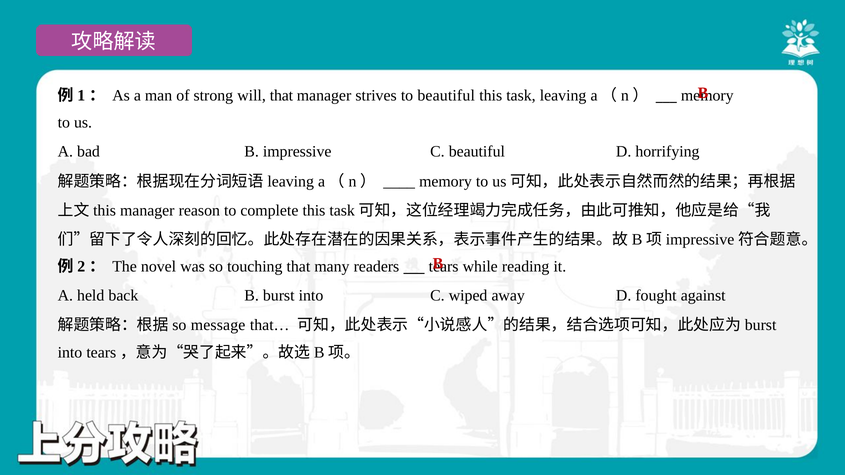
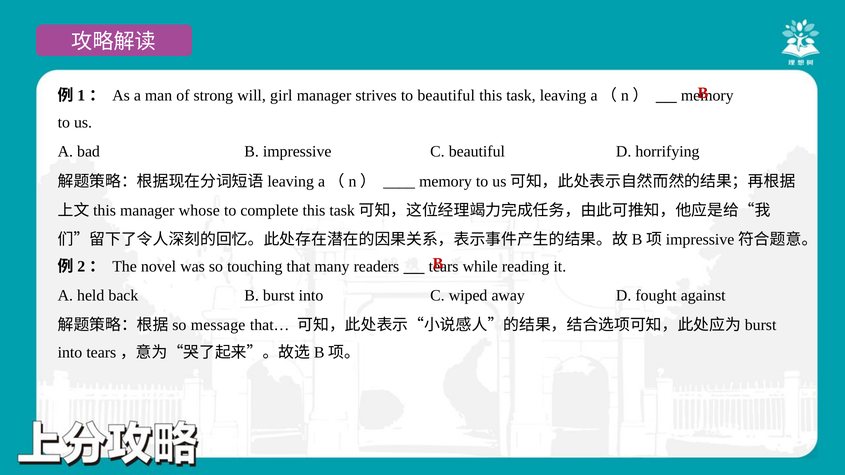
will that: that -> girl (281, 95)
reason: reason -> whose (199, 211)
